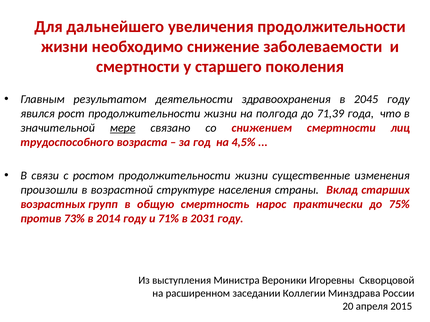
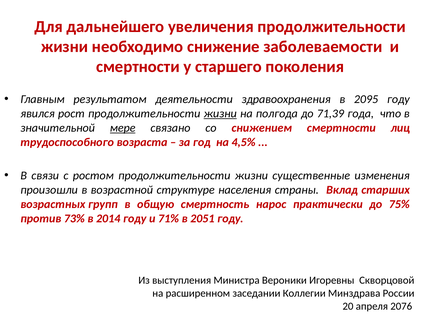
2045: 2045 -> 2095 (366, 99)
жизни underline: none -> present (220, 114)
2031: 2031 -> 2051 (202, 219)
2015: 2015 -> 2076 (401, 307)
